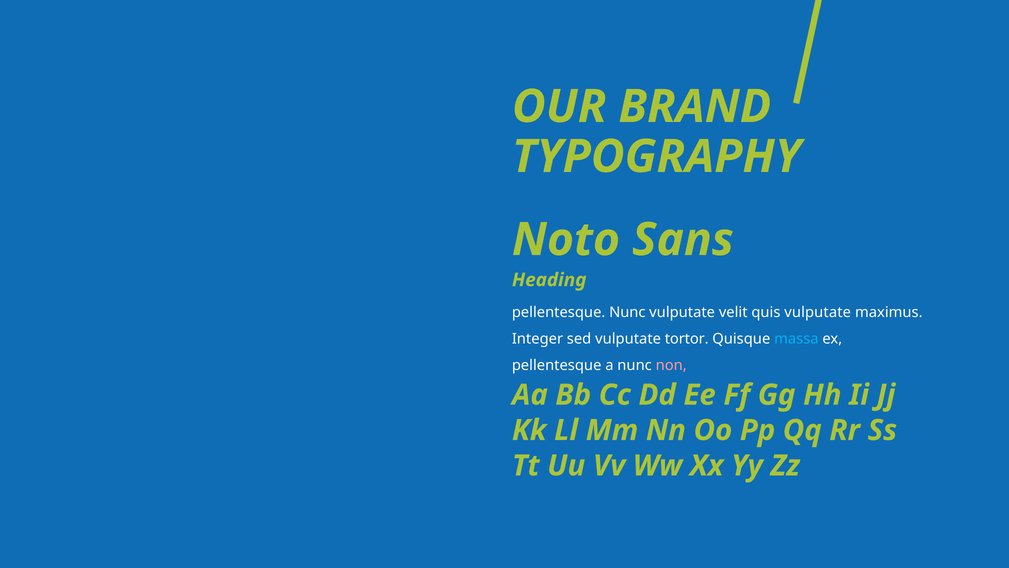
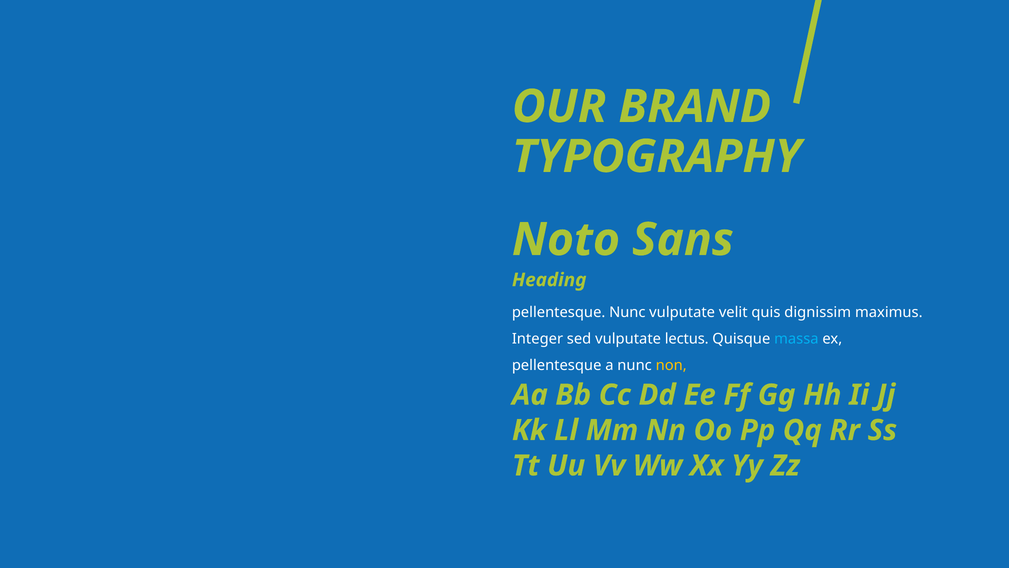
quis vulputate: vulputate -> dignissim (818, 312)
tortor: tortor -> lectus (687, 339)
non colour: pink -> yellow (671, 365)
